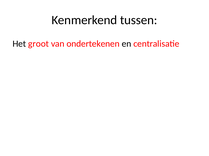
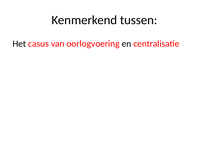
groot: groot -> casus (39, 44)
ondertekenen: ondertekenen -> oorlogvoering (93, 44)
